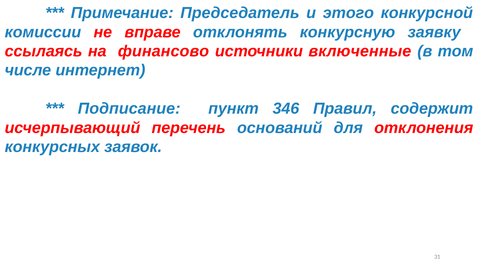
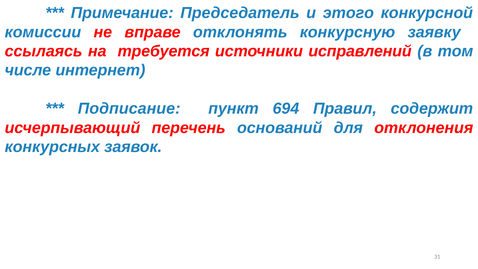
финансово: финансово -> требуется (164, 51)
включенные: включенные -> исправлений (360, 51)
346: 346 -> 694 (286, 109)
